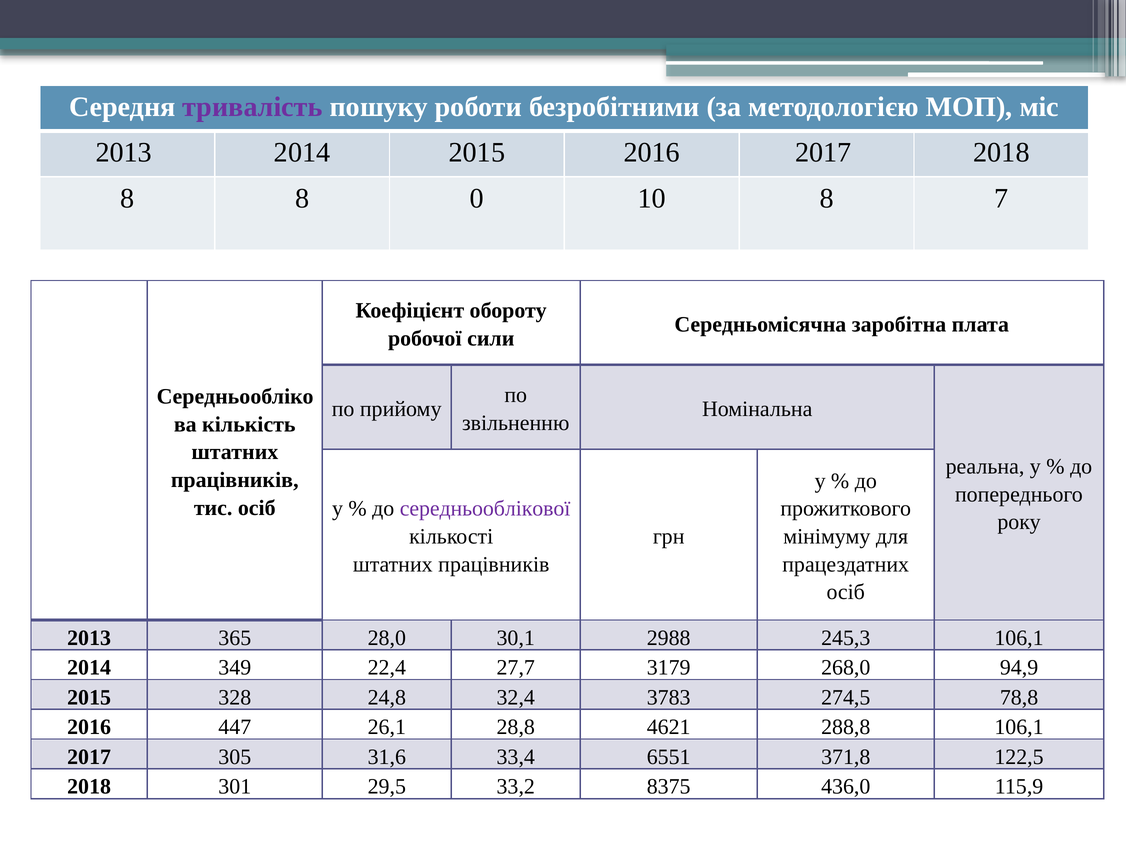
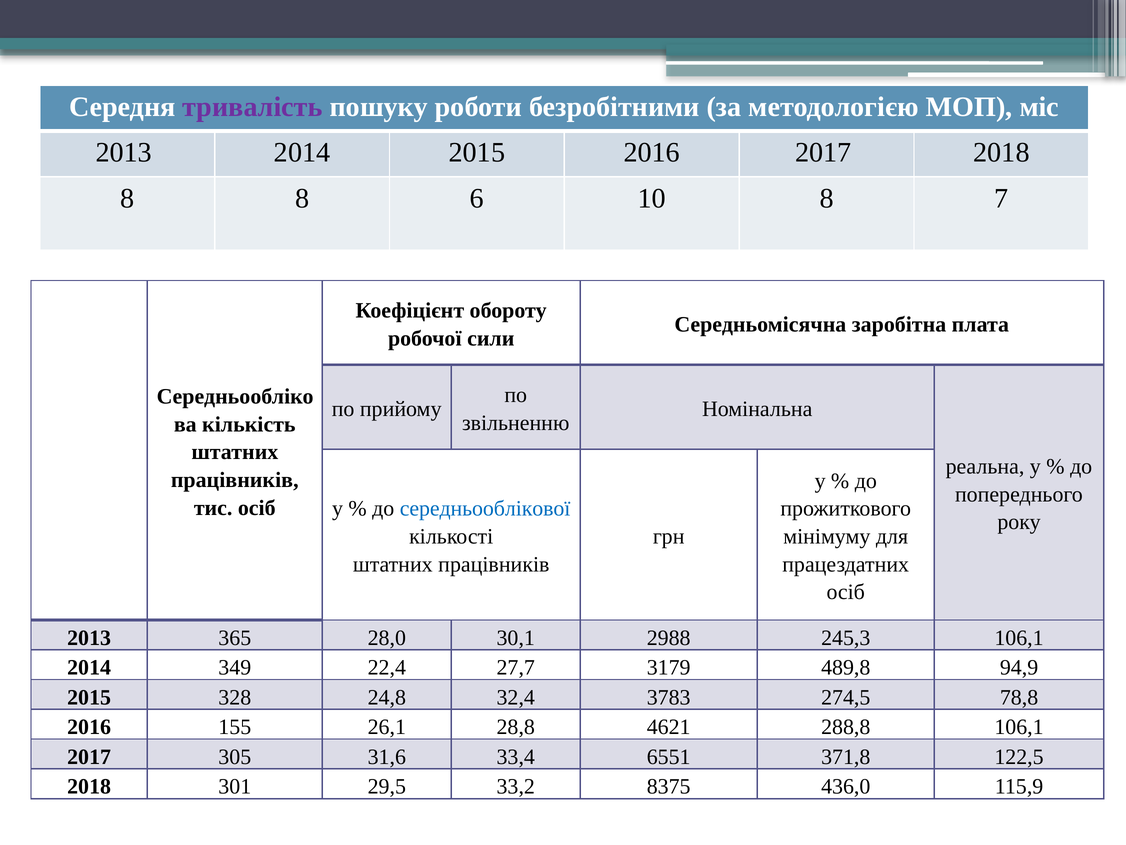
0: 0 -> 6 (477, 198)
середньооблікової colour: purple -> blue (485, 508)
268,0: 268,0 -> 489,8 (846, 667)
447: 447 -> 155 (235, 727)
